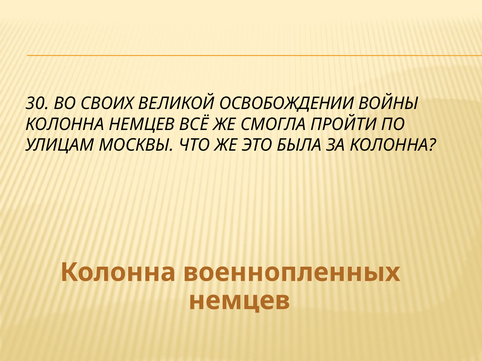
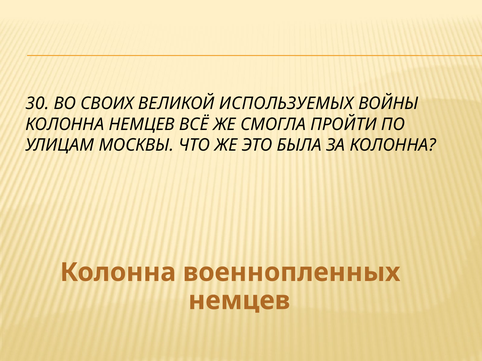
ОСВОБОЖДЕНИИ: ОСВОБОЖДЕНИИ -> ИСПОЛЬЗУЕМЫХ (286, 104)
